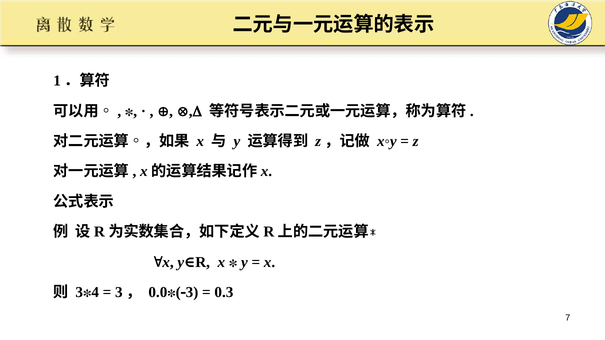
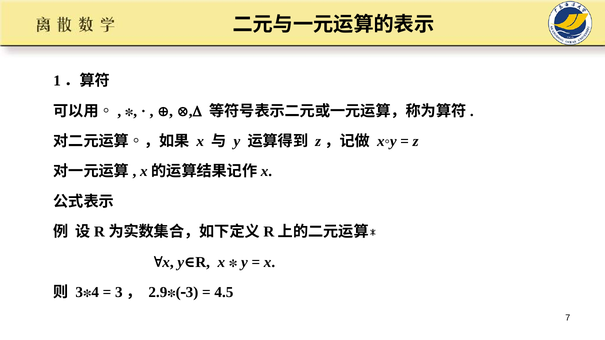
0.0: 0.0 -> 2.9 (158, 293)
0.3: 0.3 -> 4.5 (224, 293)
